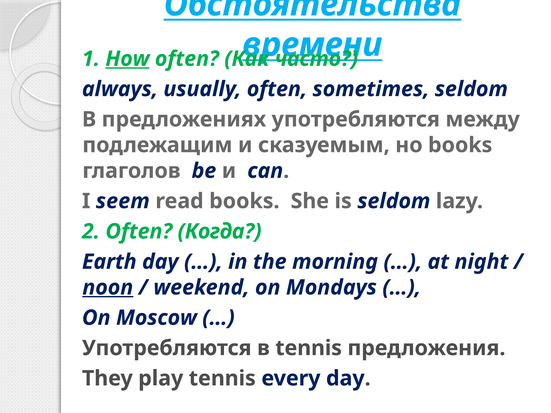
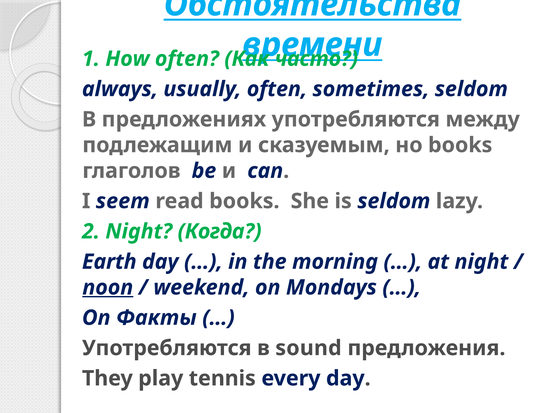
How underline: present -> none (127, 59)
2 Often: Often -> Night (139, 232)
Moscow: Moscow -> Факты (156, 318)
в tennis: tennis -> sound (308, 348)
